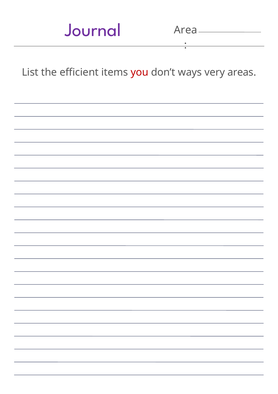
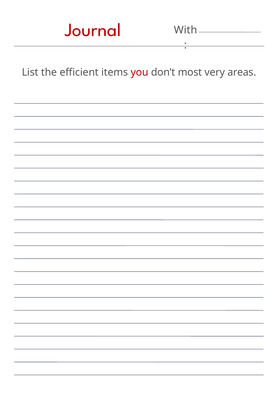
Journal colour: purple -> red (93, 30)
Area: Area -> With (186, 30)
ways: ways -> most (190, 72)
